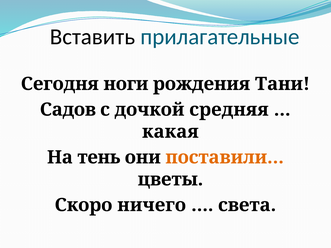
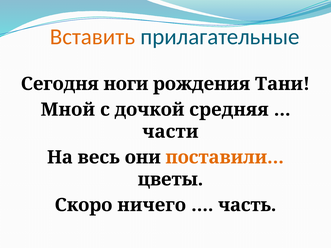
Вставить colour: black -> orange (92, 37)
Садов: Садов -> Мной (68, 110)
какая: какая -> части (170, 132)
тень: тень -> весь (99, 157)
света: света -> часть (247, 205)
